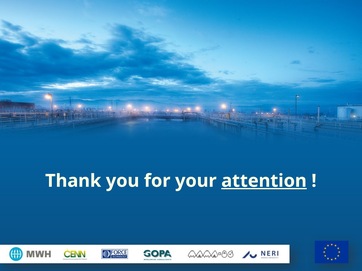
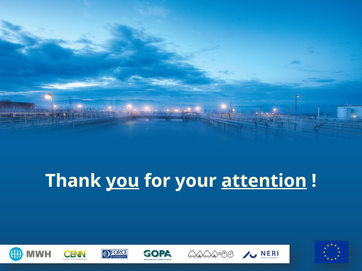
you underline: none -> present (123, 181)
